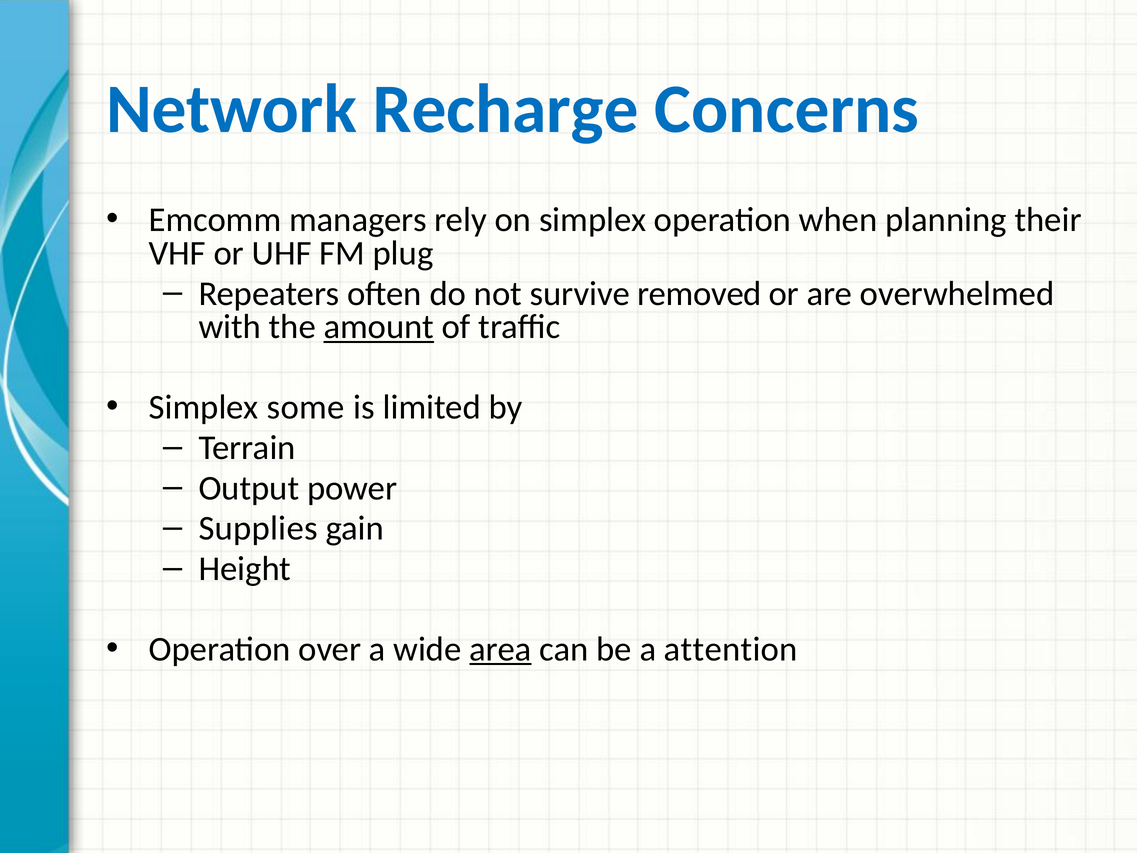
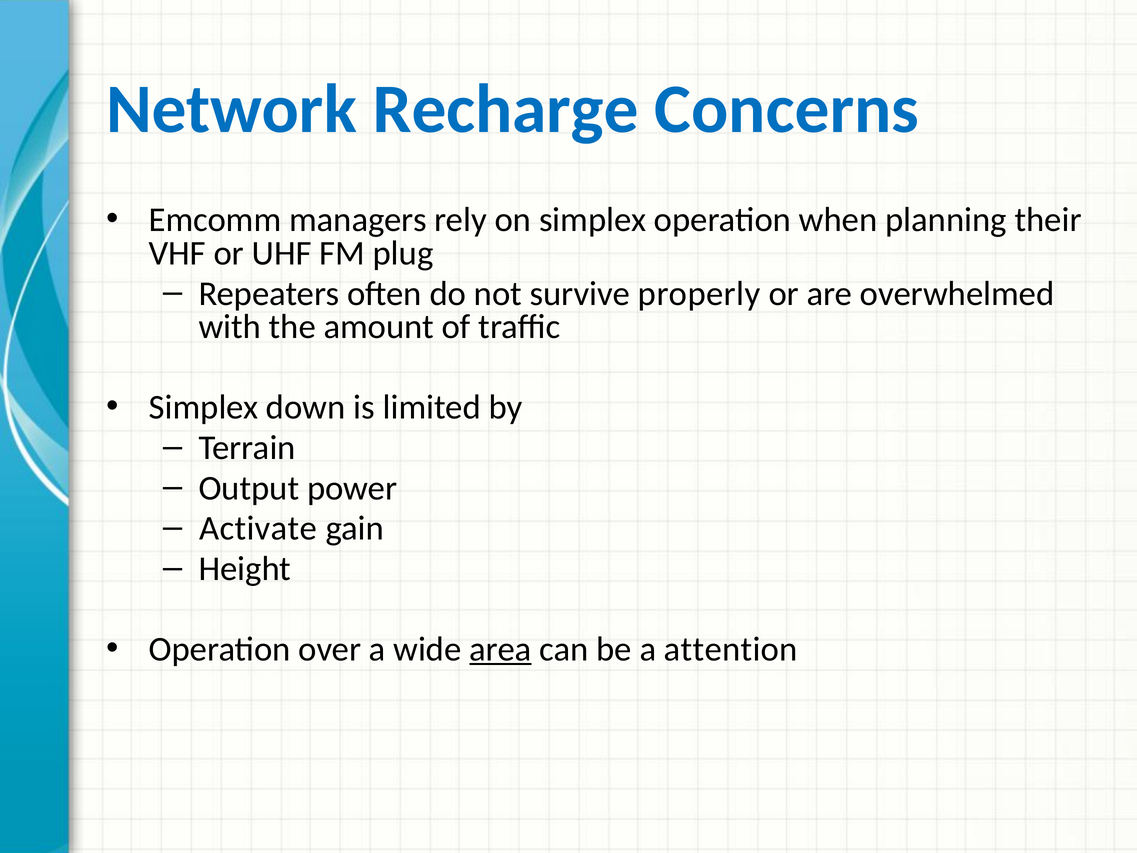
removed: removed -> properly (699, 294)
amount underline: present -> none (379, 327)
some: some -> down (306, 407)
Supplies: Supplies -> Activate (258, 528)
